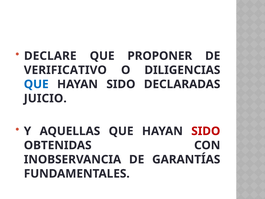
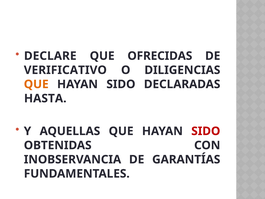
PROPONER: PROPONER -> OFRECIDAS (160, 56)
QUE colour: blue -> orange (36, 84)
JUICIO: JUICIO -> HASTA (45, 98)
